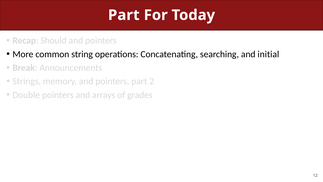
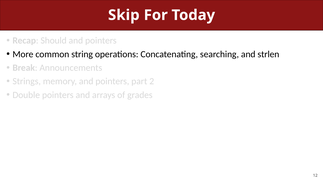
Part: Part -> Skip (124, 15)
initial: initial -> strlen (268, 54)
